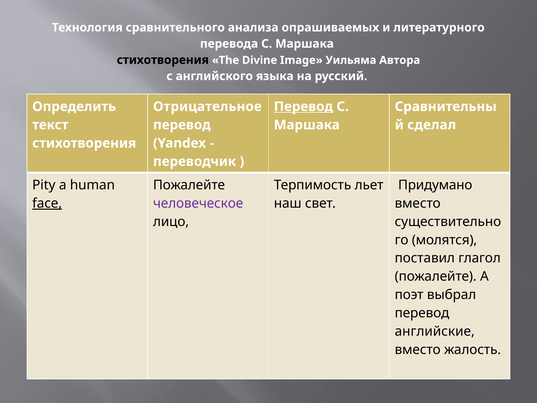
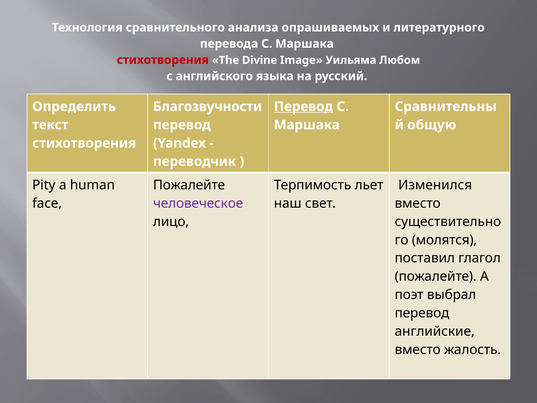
стихотворения colour: black -> red (163, 60)
Автора: Автора -> Любом (400, 60)
Отрицательное: Отрицательное -> Благозвучности (208, 107)
сделал: сделал -> общую (432, 125)
Придумано: Придумано -> Изменился (435, 185)
face underline: present -> none (47, 203)
